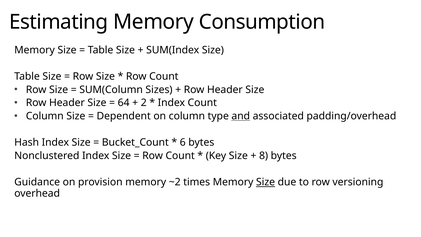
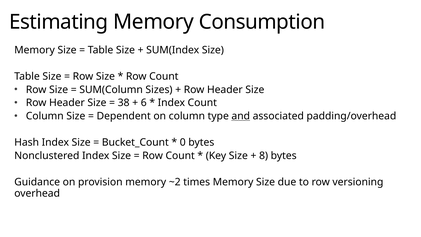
64: 64 -> 38 (124, 103)
2: 2 -> 6 (144, 103)
6: 6 -> 0 (183, 142)
Size underline: present -> none (266, 182)
